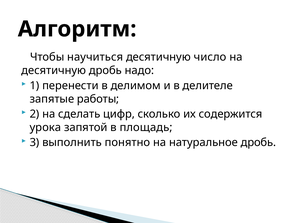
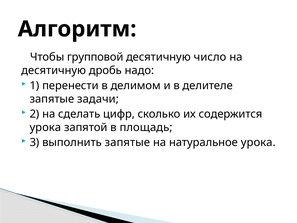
научиться: научиться -> групповой (95, 57)
работы: работы -> задачи (98, 99)
выполнить понятно: понятно -> запятые (127, 142)
натуральное дробь: дробь -> урока (258, 142)
